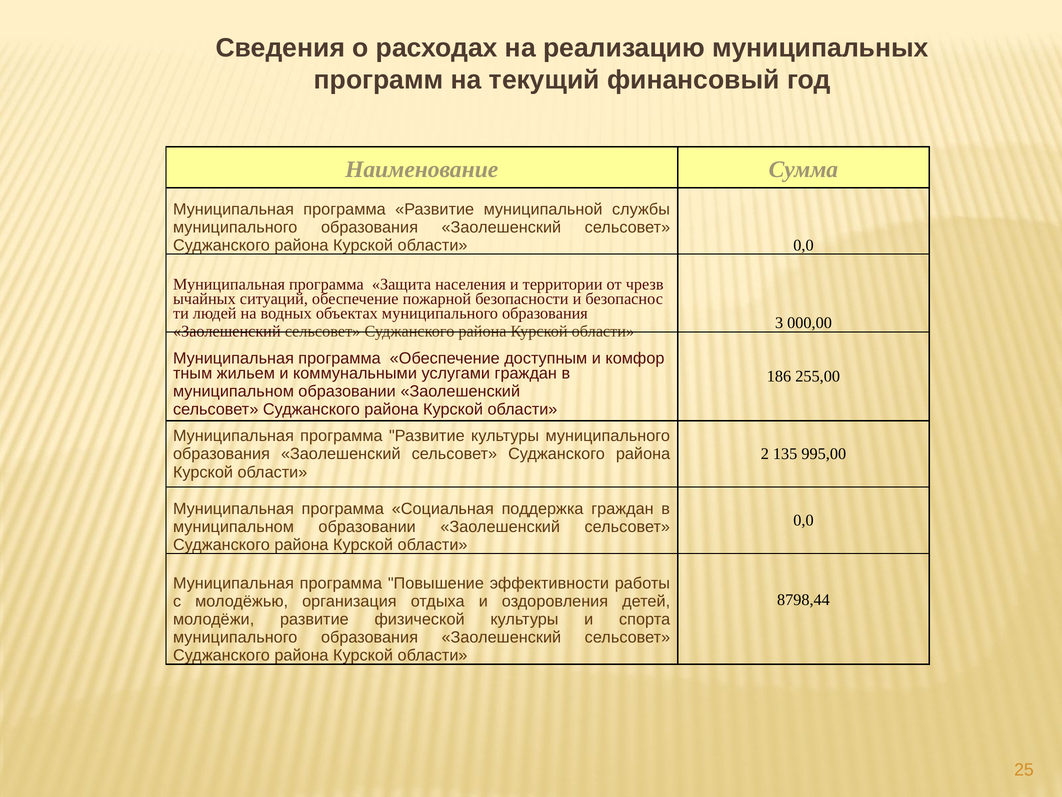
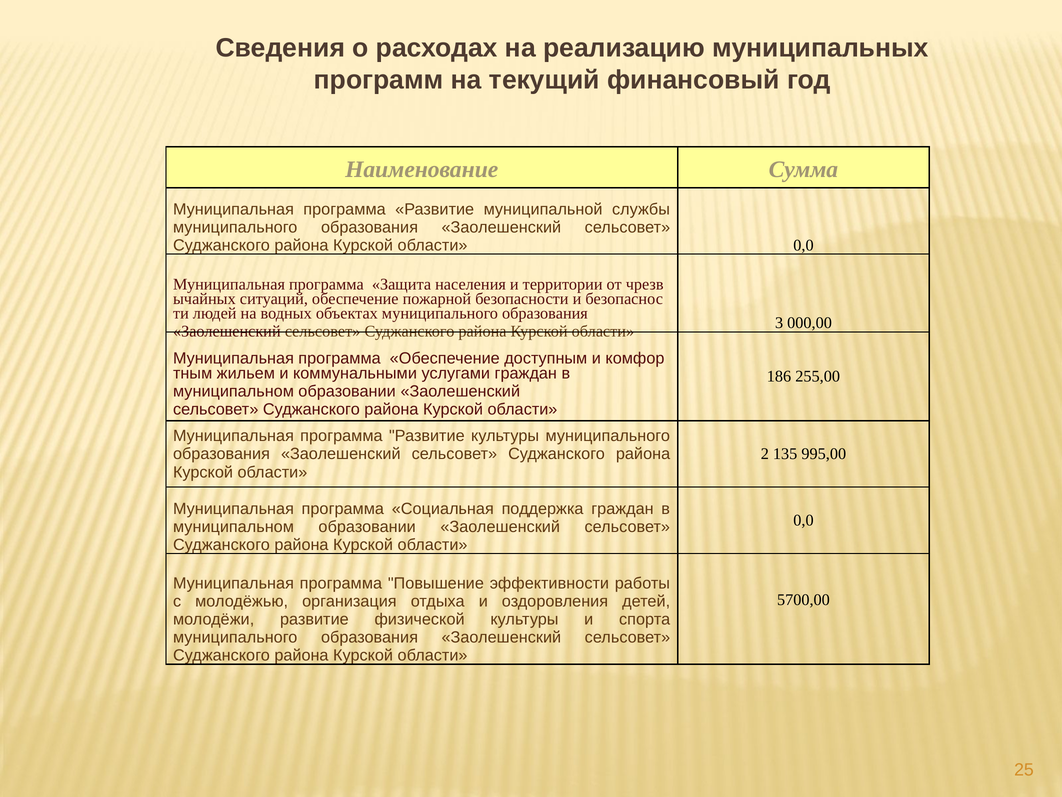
8798,44: 8798,44 -> 5700,00 (803, 600)
